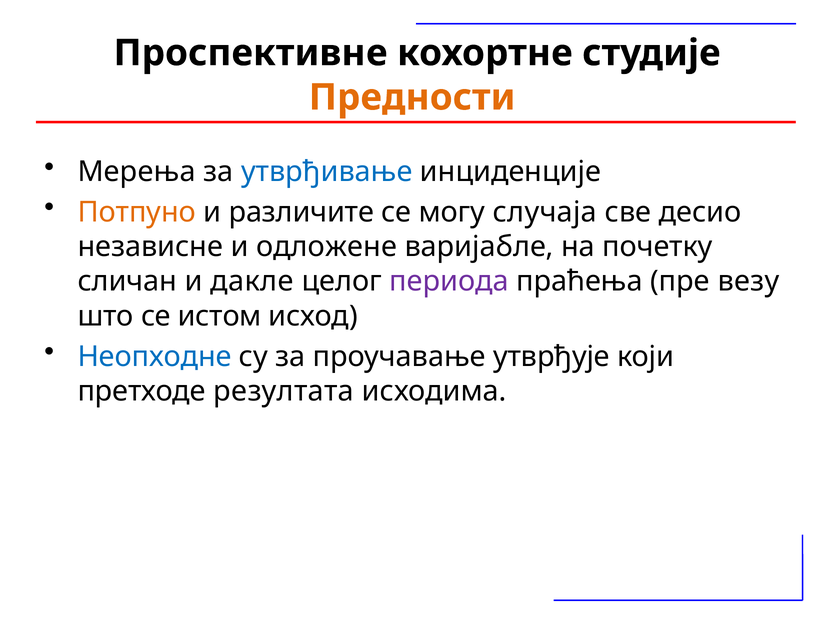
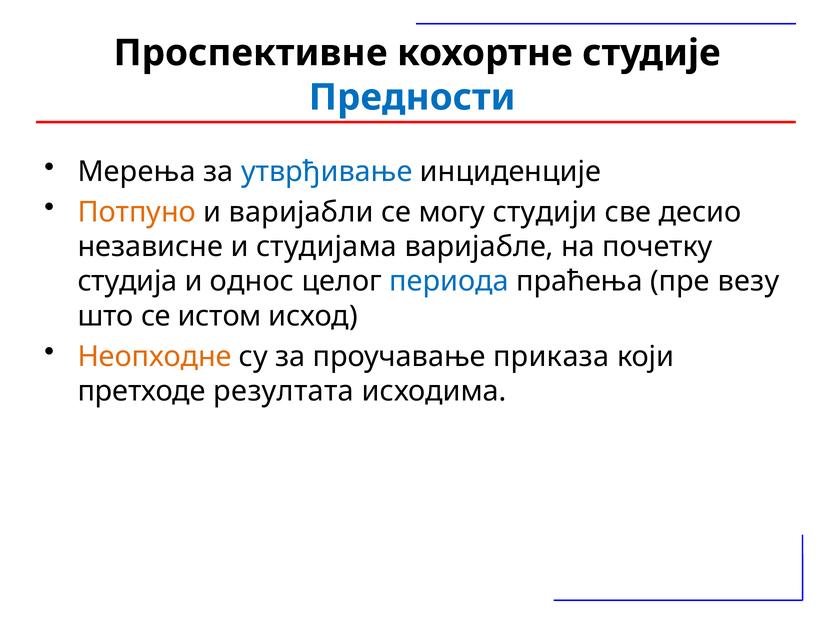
Предности colour: orange -> blue (412, 97)
различите: различите -> варијабли (301, 212)
случаја: случаја -> студији (545, 212)
одложене: одложене -> студијама (326, 247)
сличан: сличан -> студија (127, 281)
дакле: дакле -> однос (252, 281)
периода colour: purple -> blue (449, 281)
Неопходне colour: blue -> orange (155, 357)
утврђује: утврђује -> приказа (551, 357)
